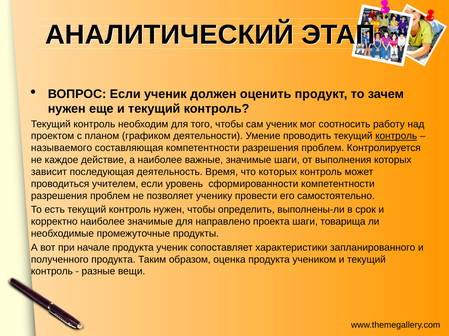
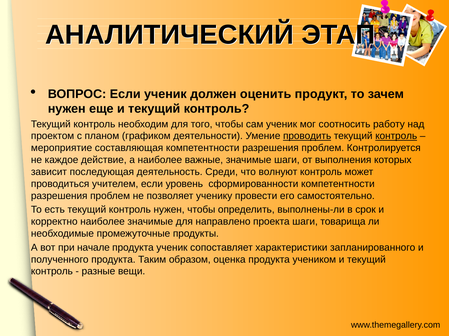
проводить underline: none -> present (307, 136)
называемого: называемого -> мероприятие (62, 148)
Время: Время -> Среди (222, 172)
что которых: которых -> волнуют (278, 172)
